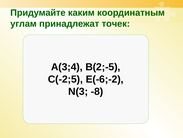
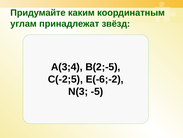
точек: точек -> звёзд (116, 24)
-8: -8 -> -5 (97, 91)
